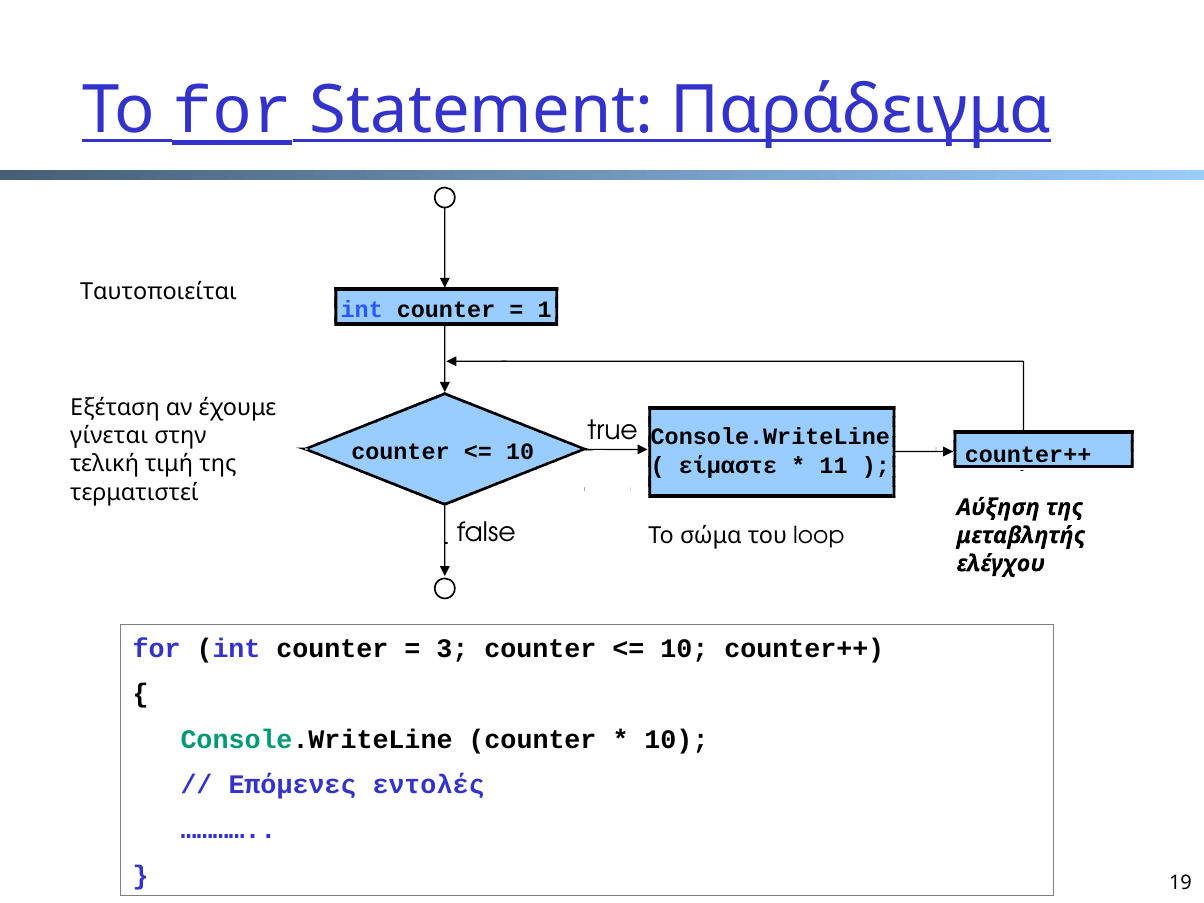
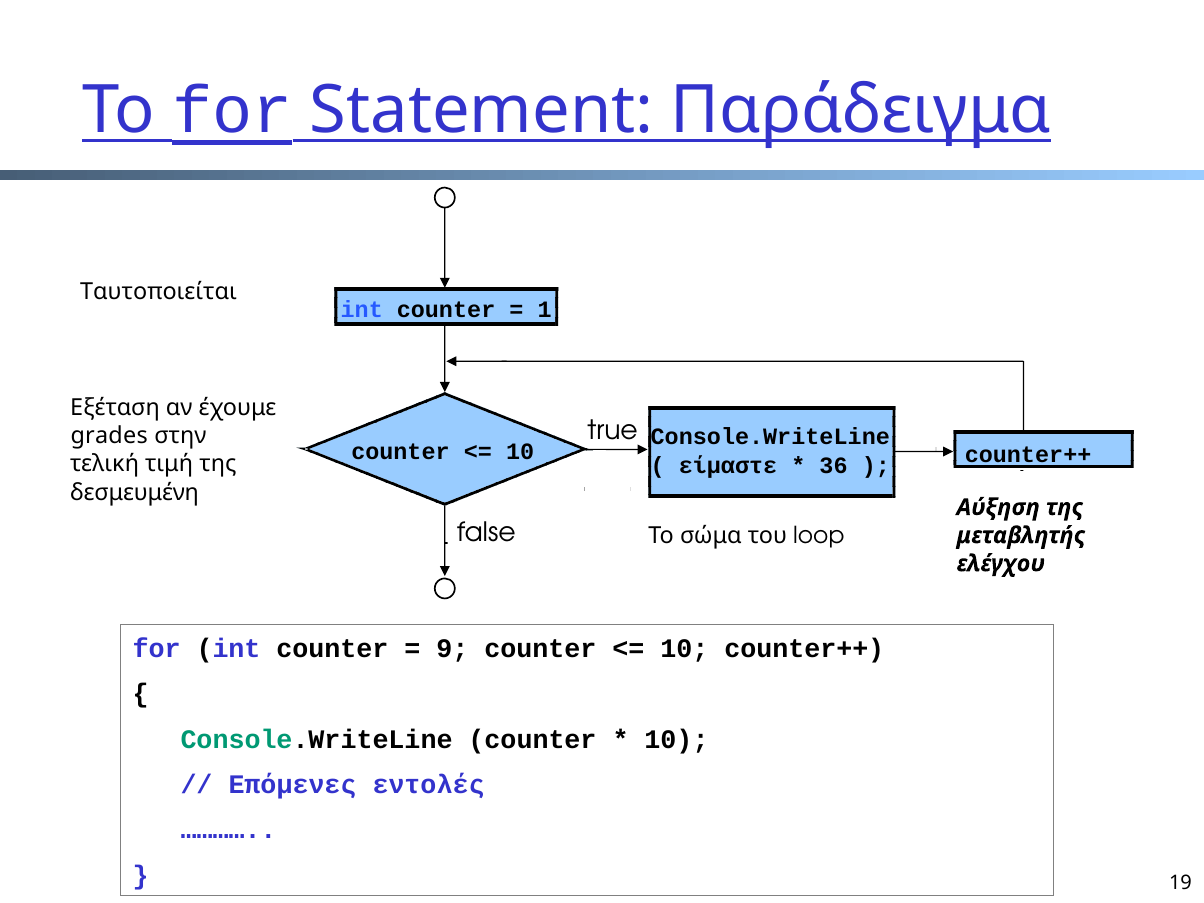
γίνεται: γίνεται -> grades (109, 436)
11: 11 -> 36 (834, 466)
τερματιστεί: τερματιστεί -> δεσμευμένη (135, 492)
3: 3 -> 9 (452, 648)
